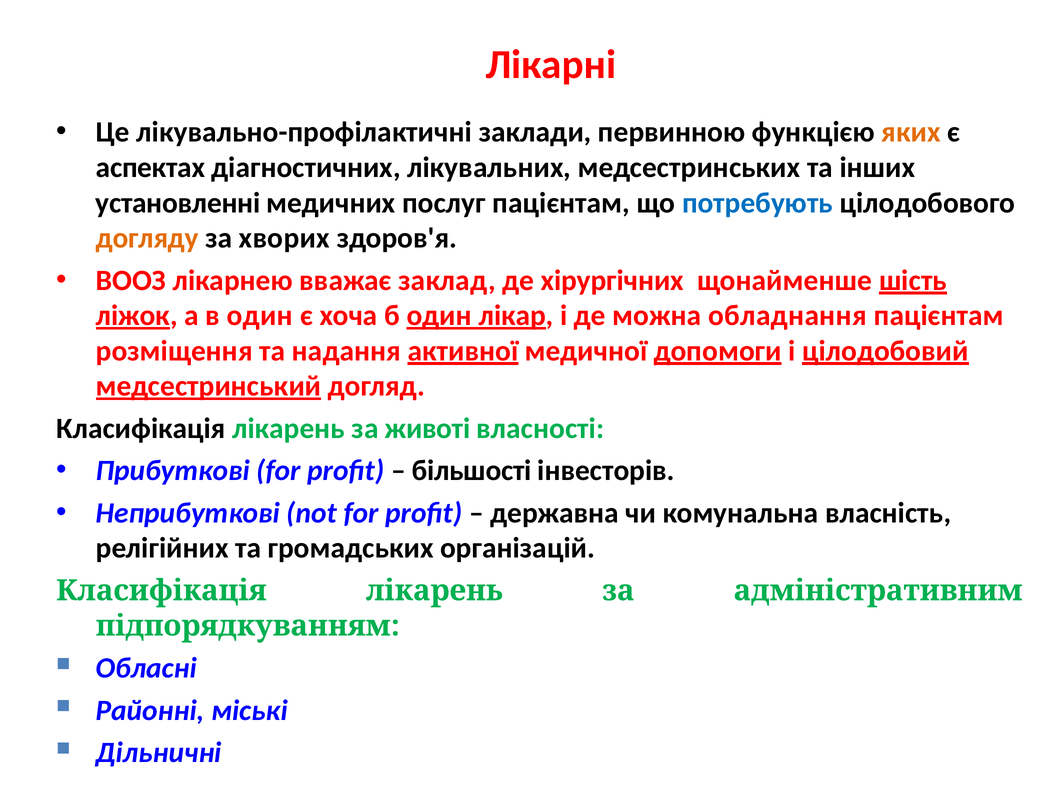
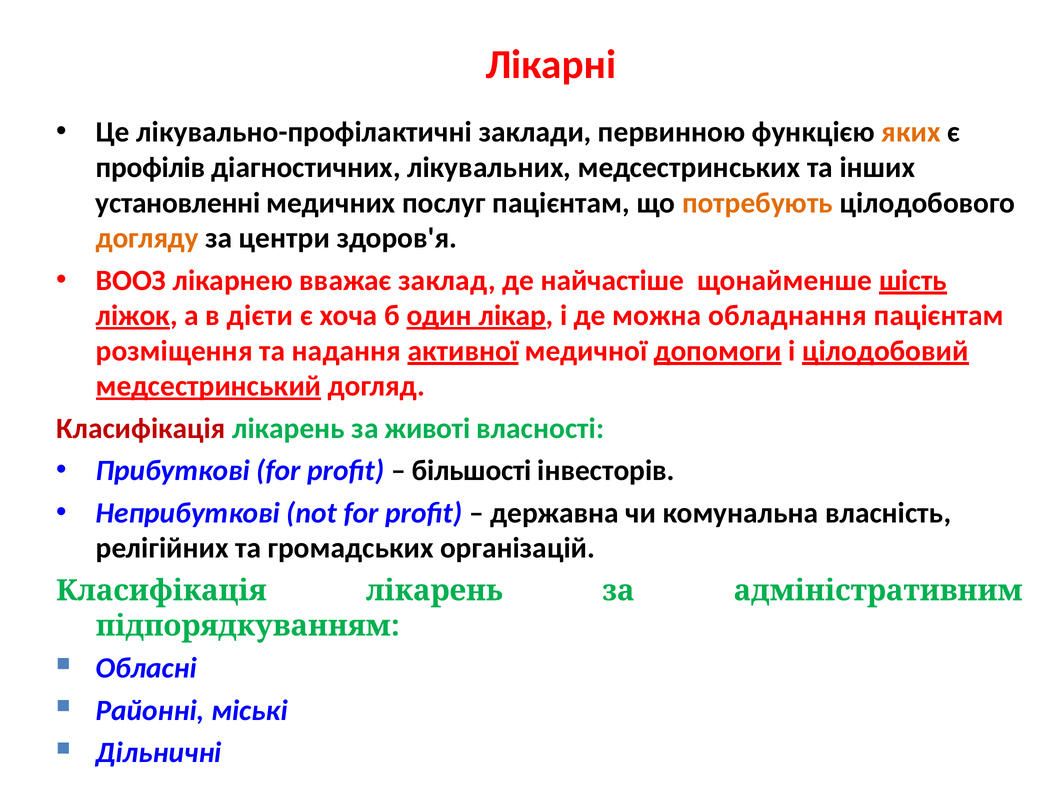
аспектах: аспектах -> профілів (150, 168)
потребують colour: blue -> orange (758, 203)
хворих: хворих -> центри (284, 238)
хірургічних: хірургічних -> найчастіше (612, 281)
в один: один -> дієти (260, 316)
Класифікація colour: black -> red (141, 429)
